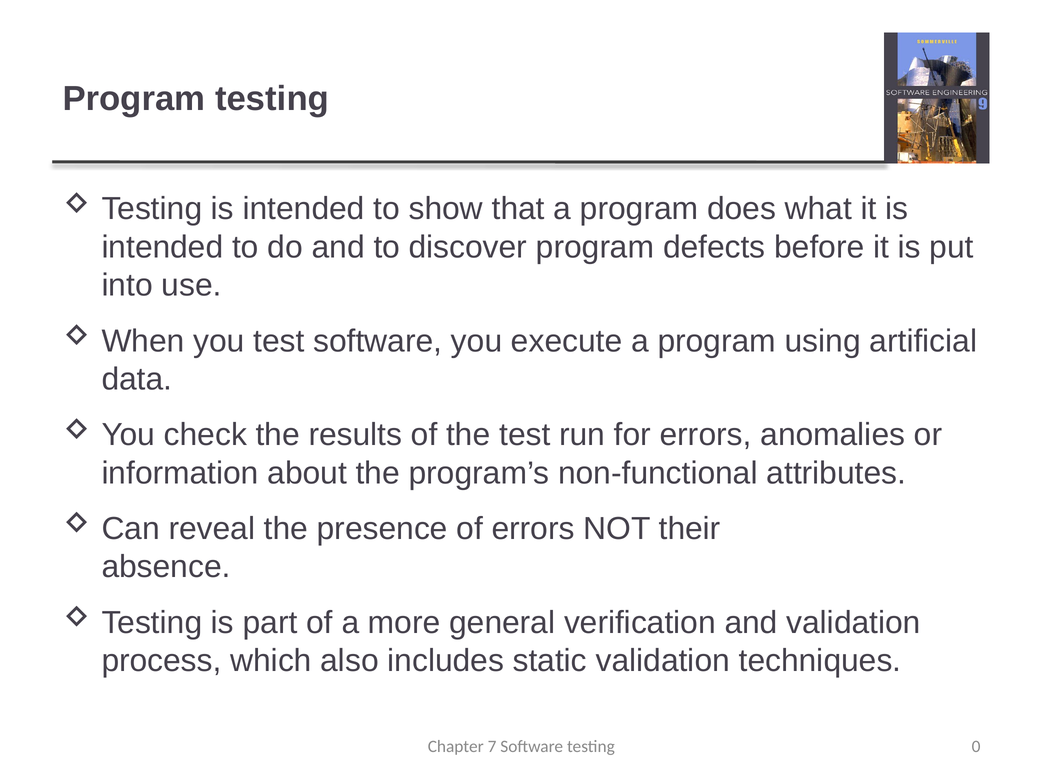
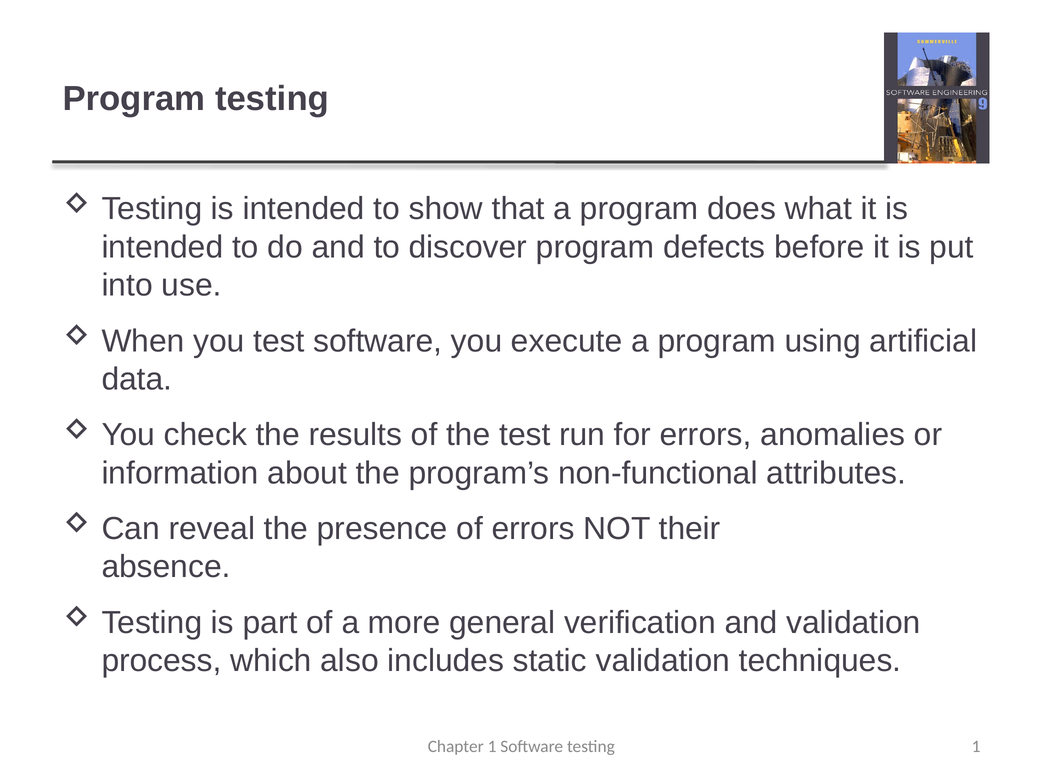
Chapter 7: 7 -> 1 (492, 747)
testing 0: 0 -> 1 (976, 747)
